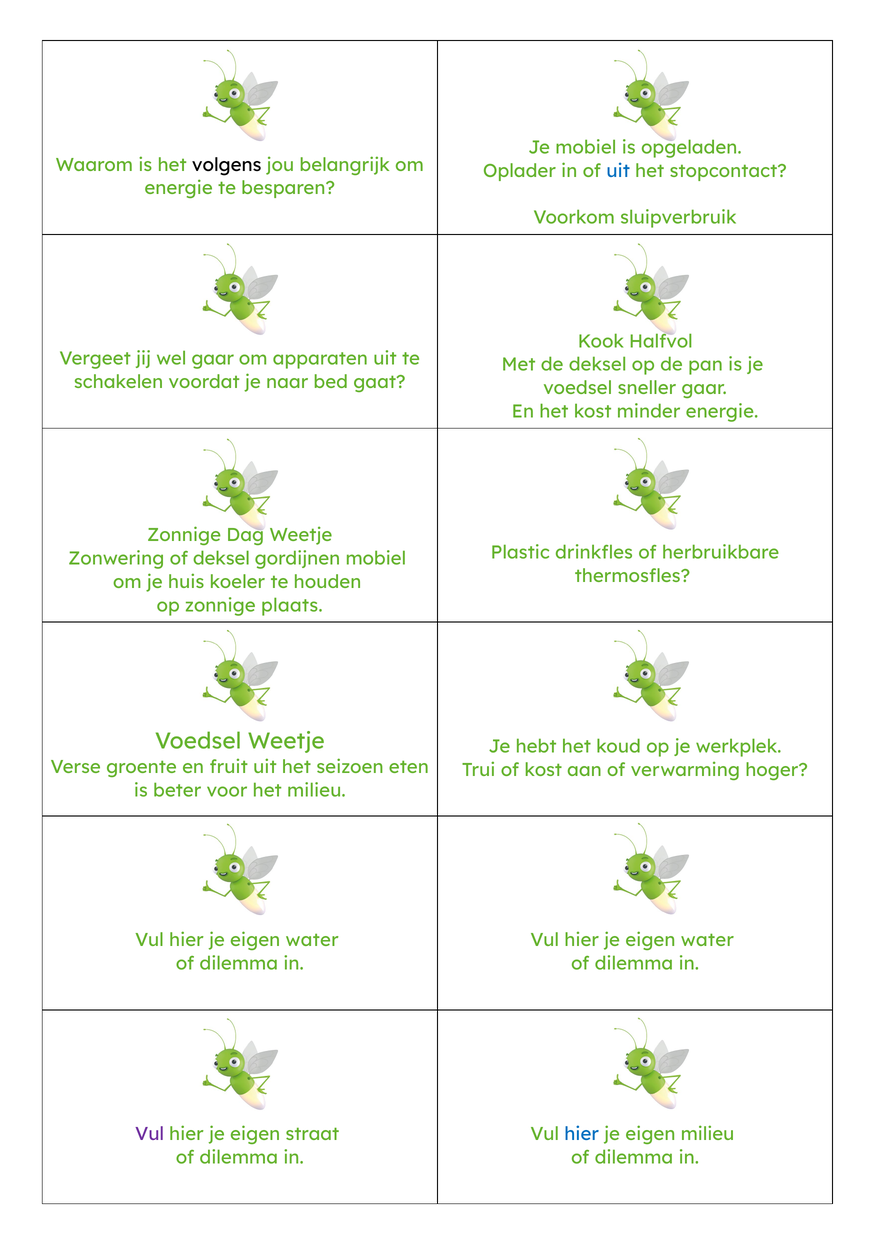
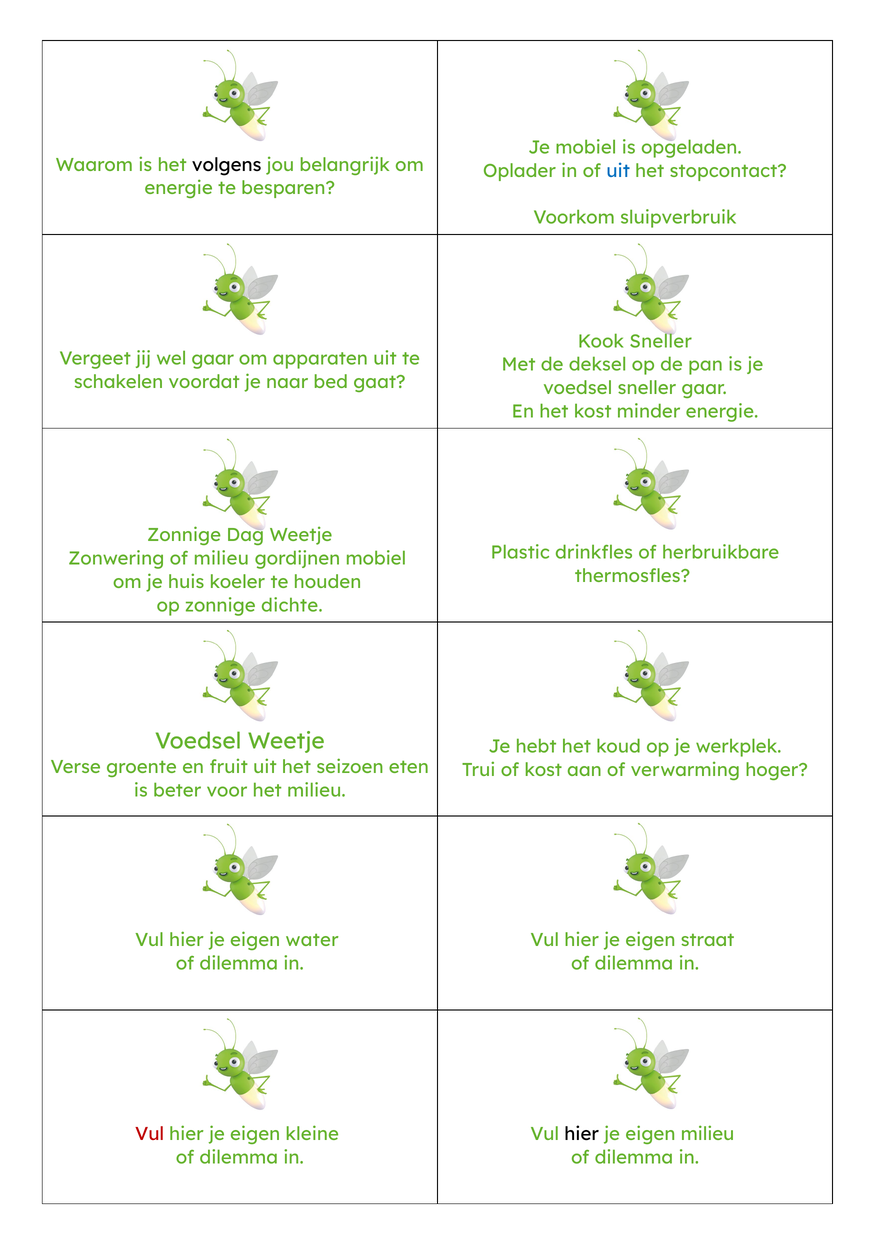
Kook Halfvol: Halfvol -> Sneller (661, 341)
of deksel: deksel -> milieu (221, 559)
plaats: plaats -> dichte (292, 606)
water: water -> straat (708, 941)
Vul colour: purple -> red (150, 1135)
straat: straat -> kleine (312, 1135)
hier colour: blue -> black (582, 1135)
